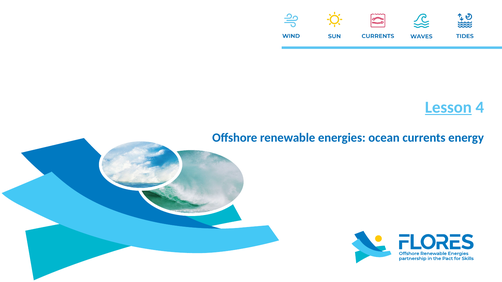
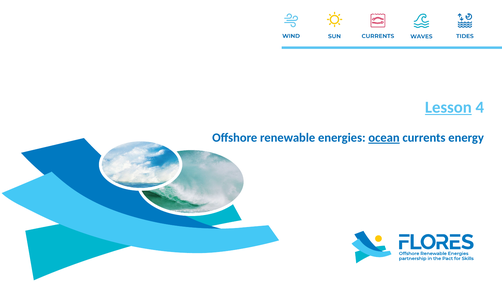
ocean underline: none -> present (384, 138)
